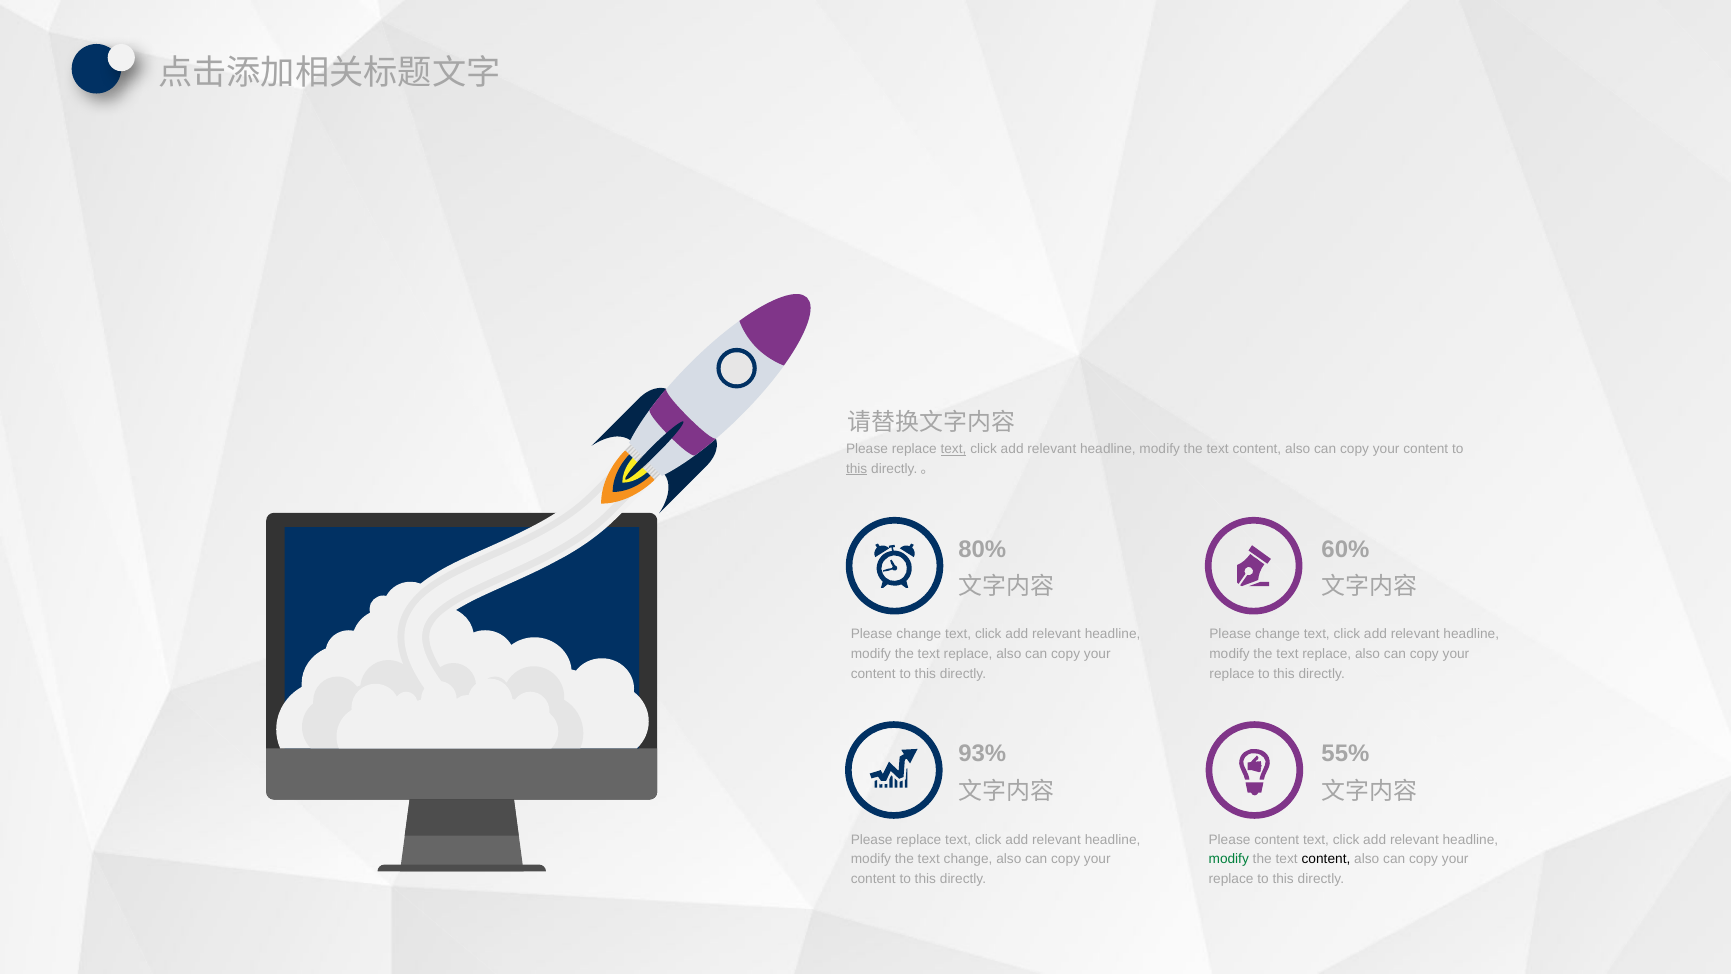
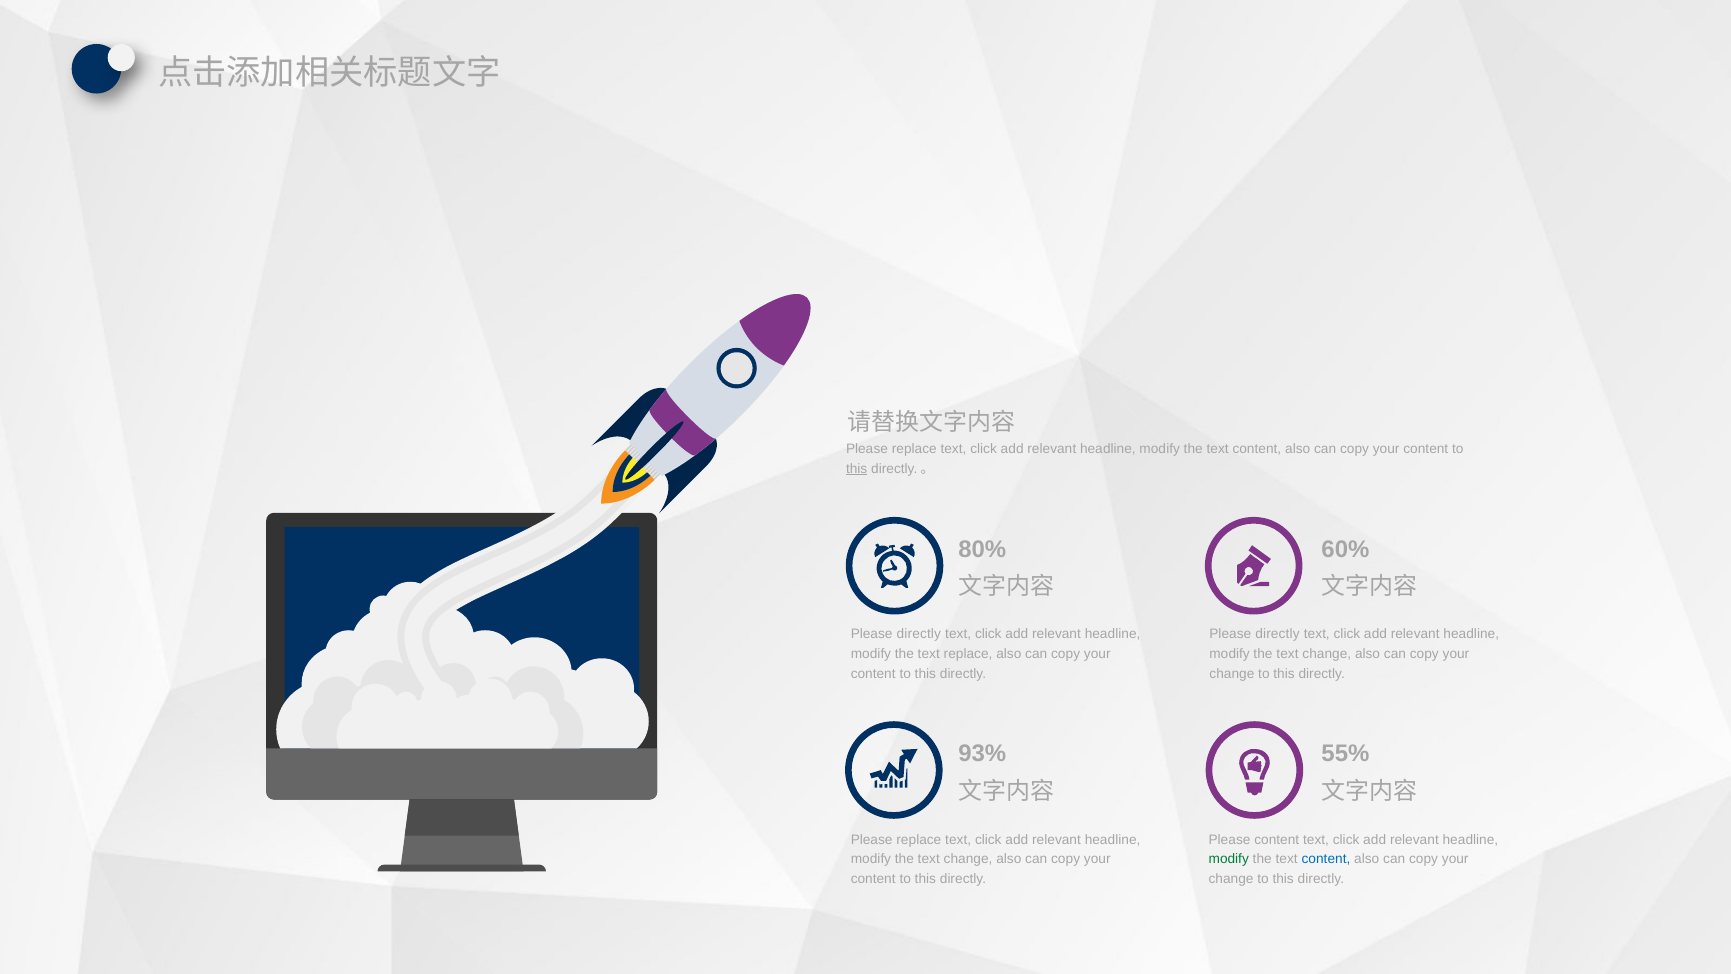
text underline: present -> none (953, 449)
change: change -> directly (919, 634)
change: change -> directly (1277, 634)
replace: replace -> change (1327, 654)
replace: replace -> change (1232, 673)
content colour: black -> blue (1326, 859)
replace: replace -> change (1231, 879)
